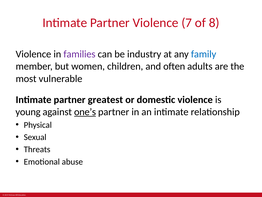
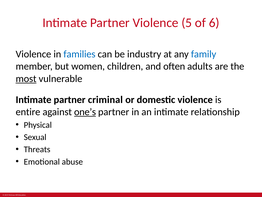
7: 7 -> 5 (187, 23)
8: 8 -> 6 (214, 23)
families colour: purple -> blue (79, 54)
most underline: none -> present (26, 78)
greatest: greatest -> criminal (105, 99)
young: young -> entire (28, 112)
